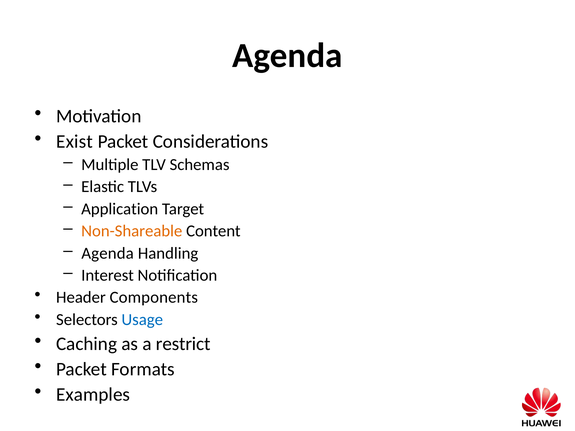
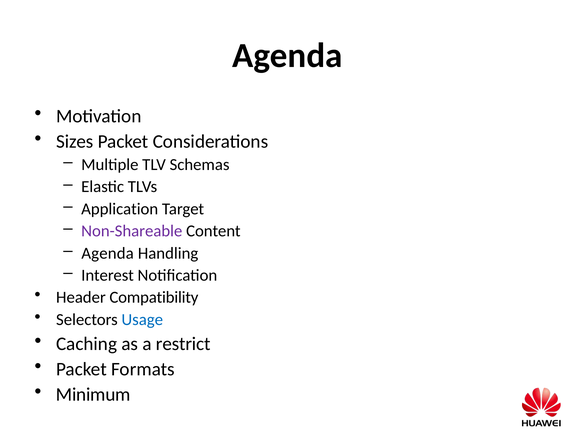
Exist: Exist -> Sizes (75, 142)
Non-Shareable colour: orange -> purple (132, 231)
Components: Components -> Compatibility (154, 298)
Examples: Examples -> Minimum (93, 395)
